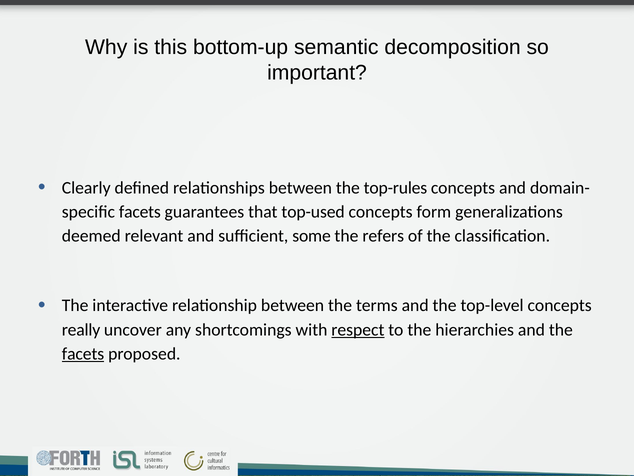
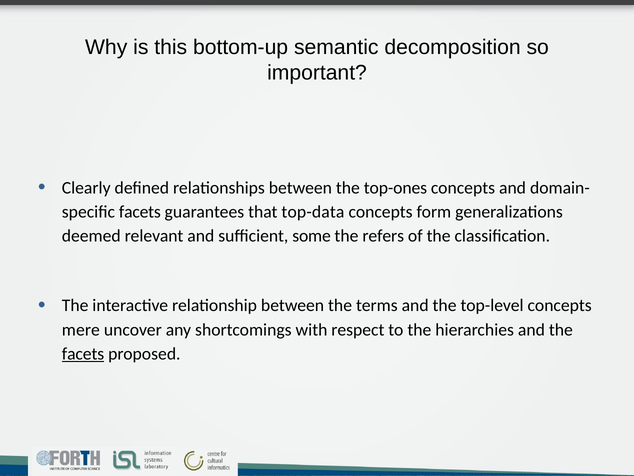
top-rules: top-rules -> top-ones (395, 188)
top-used: top-used -> top-data (313, 212)
really: really -> mere (81, 329)
respect underline: present -> none (358, 329)
